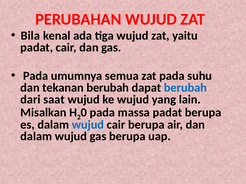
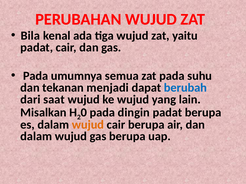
tekanan berubah: berubah -> menjadi (108, 88)
massa: massa -> dingin (134, 113)
wujud colour: blue -> orange (88, 125)
